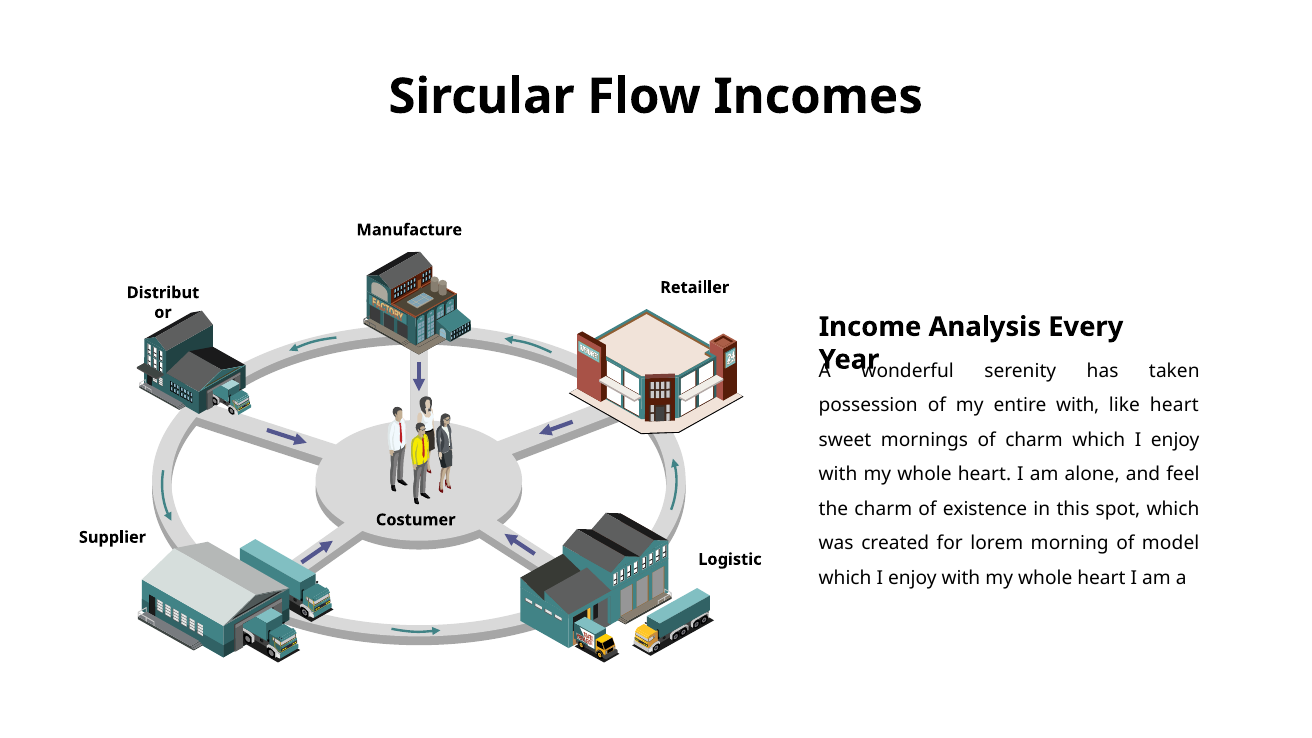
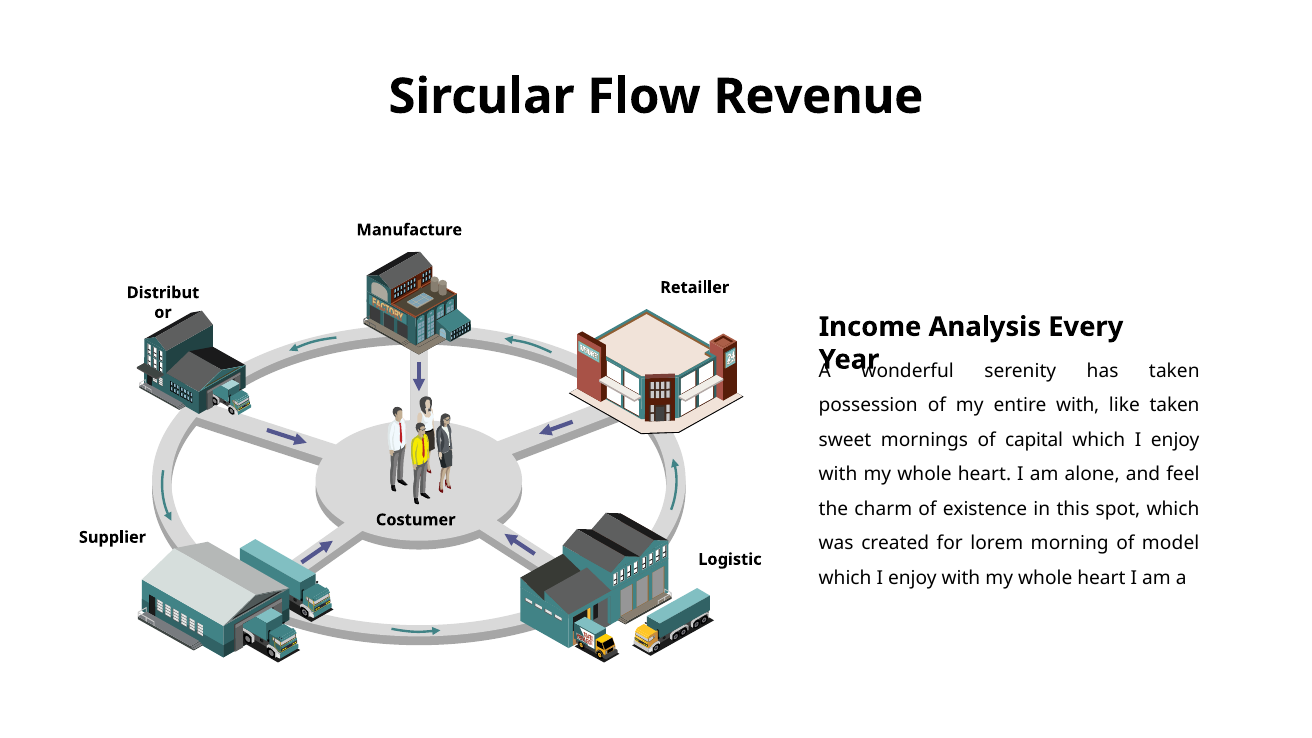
Incomes: Incomes -> Revenue (818, 97)
like heart: heart -> taken (1175, 405)
of charm: charm -> capital (1034, 440)
